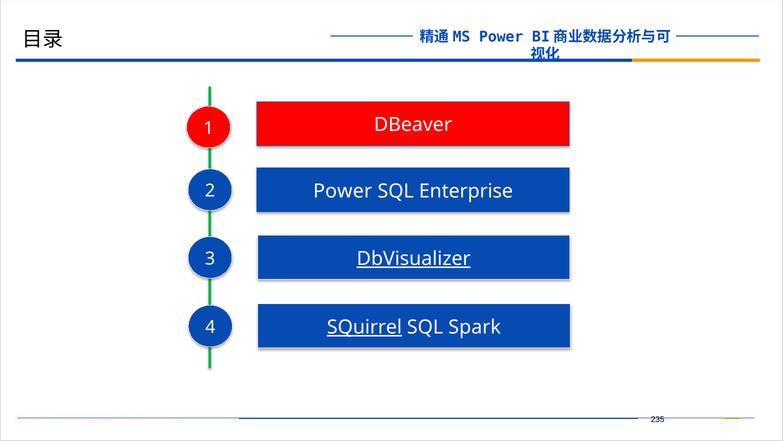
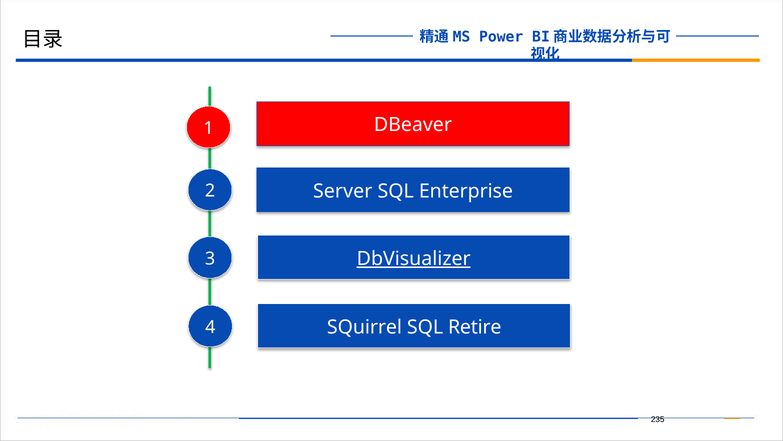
Power: Power -> Server (343, 191)
SQuirrel underline: present -> none (364, 327)
Spark: Spark -> Retire (475, 327)
